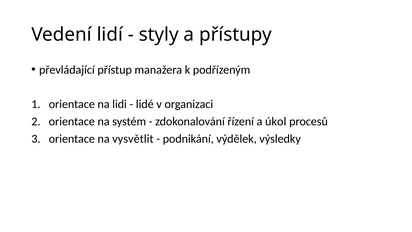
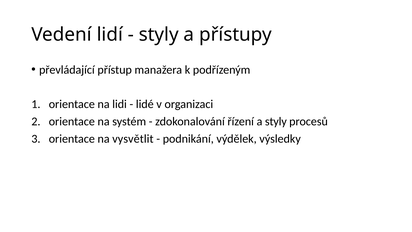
a úkol: úkol -> styly (276, 121)
